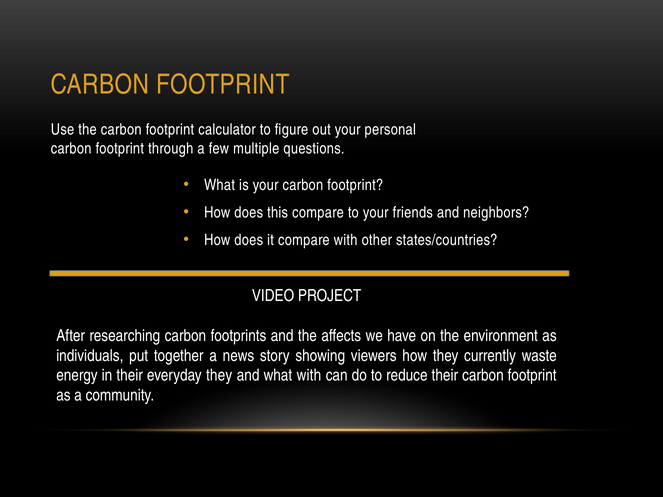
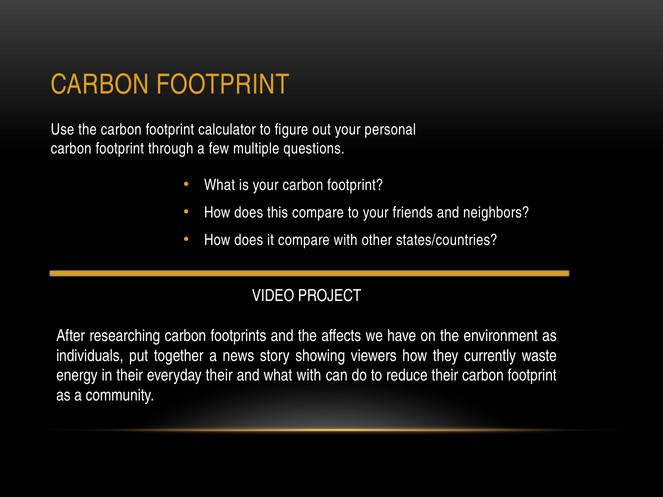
everyday they: they -> their (219, 376)
